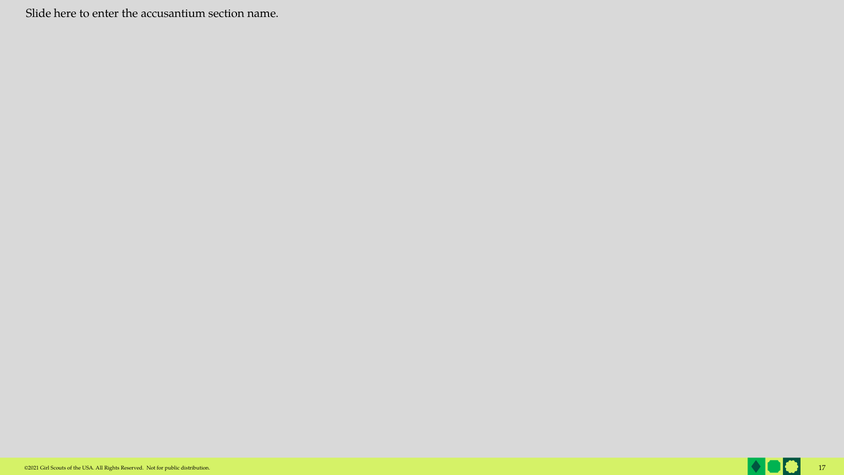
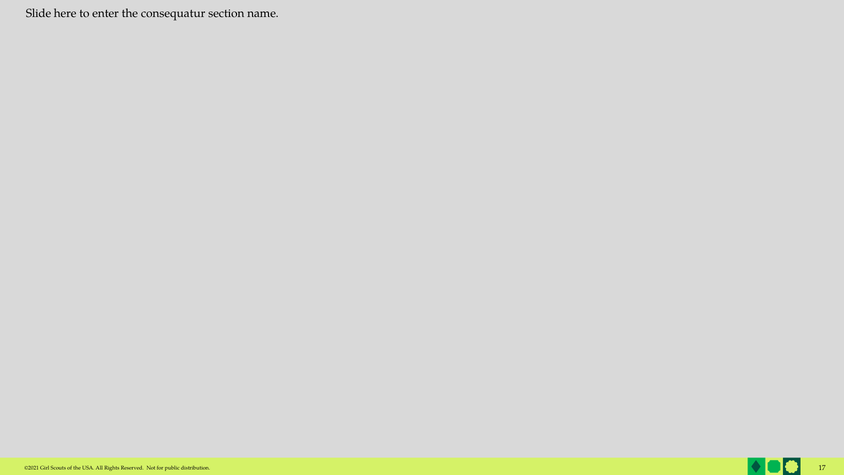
accusantium: accusantium -> consequatur (173, 13)
